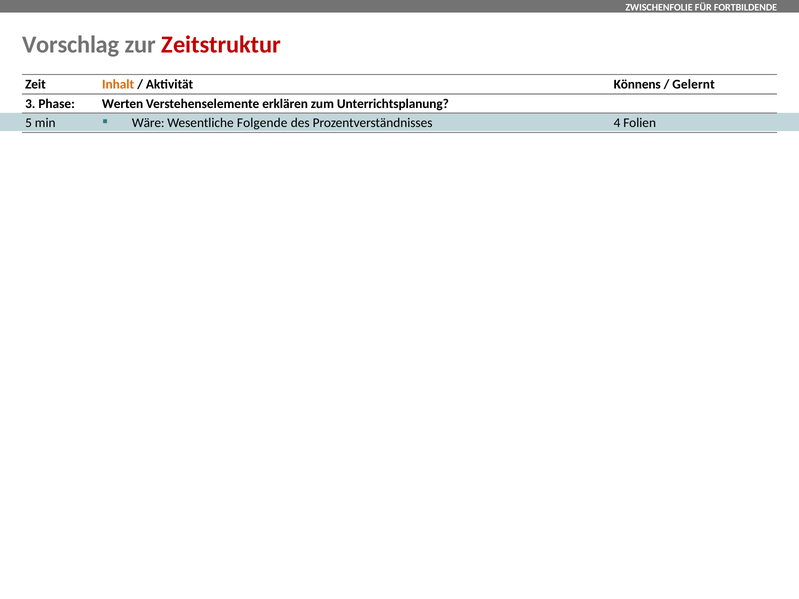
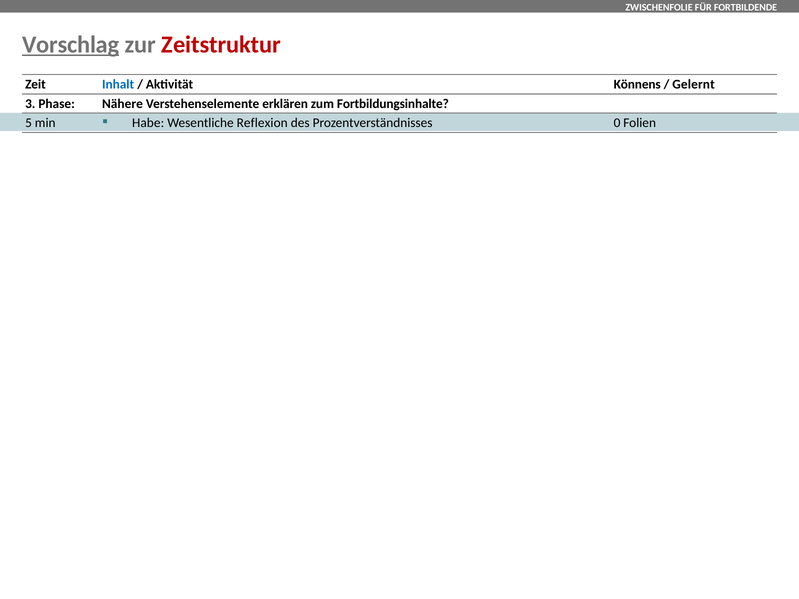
Vorschlag underline: none -> present (71, 45)
Inhalt colour: orange -> blue (118, 84)
Werten: Werten -> Nähere (122, 104)
Unterrichtsplanung: Unterrichtsplanung -> Fortbildungsinhalte (393, 104)
Wäre: Wäre -> Habe (148, 123)
Folgende: Folgende -> Reflexion (262, 123)
4: 4 -> 0 (617, 123)
